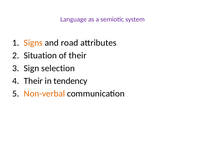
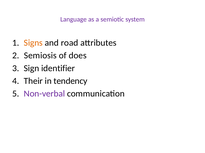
Situation: Situation -> Semiosis (40, 56)
of their: their -> does (78, 56)
selection: selection -> identifier (58, 69)
Non-verbal colour: orange -> purple (44, 94)
